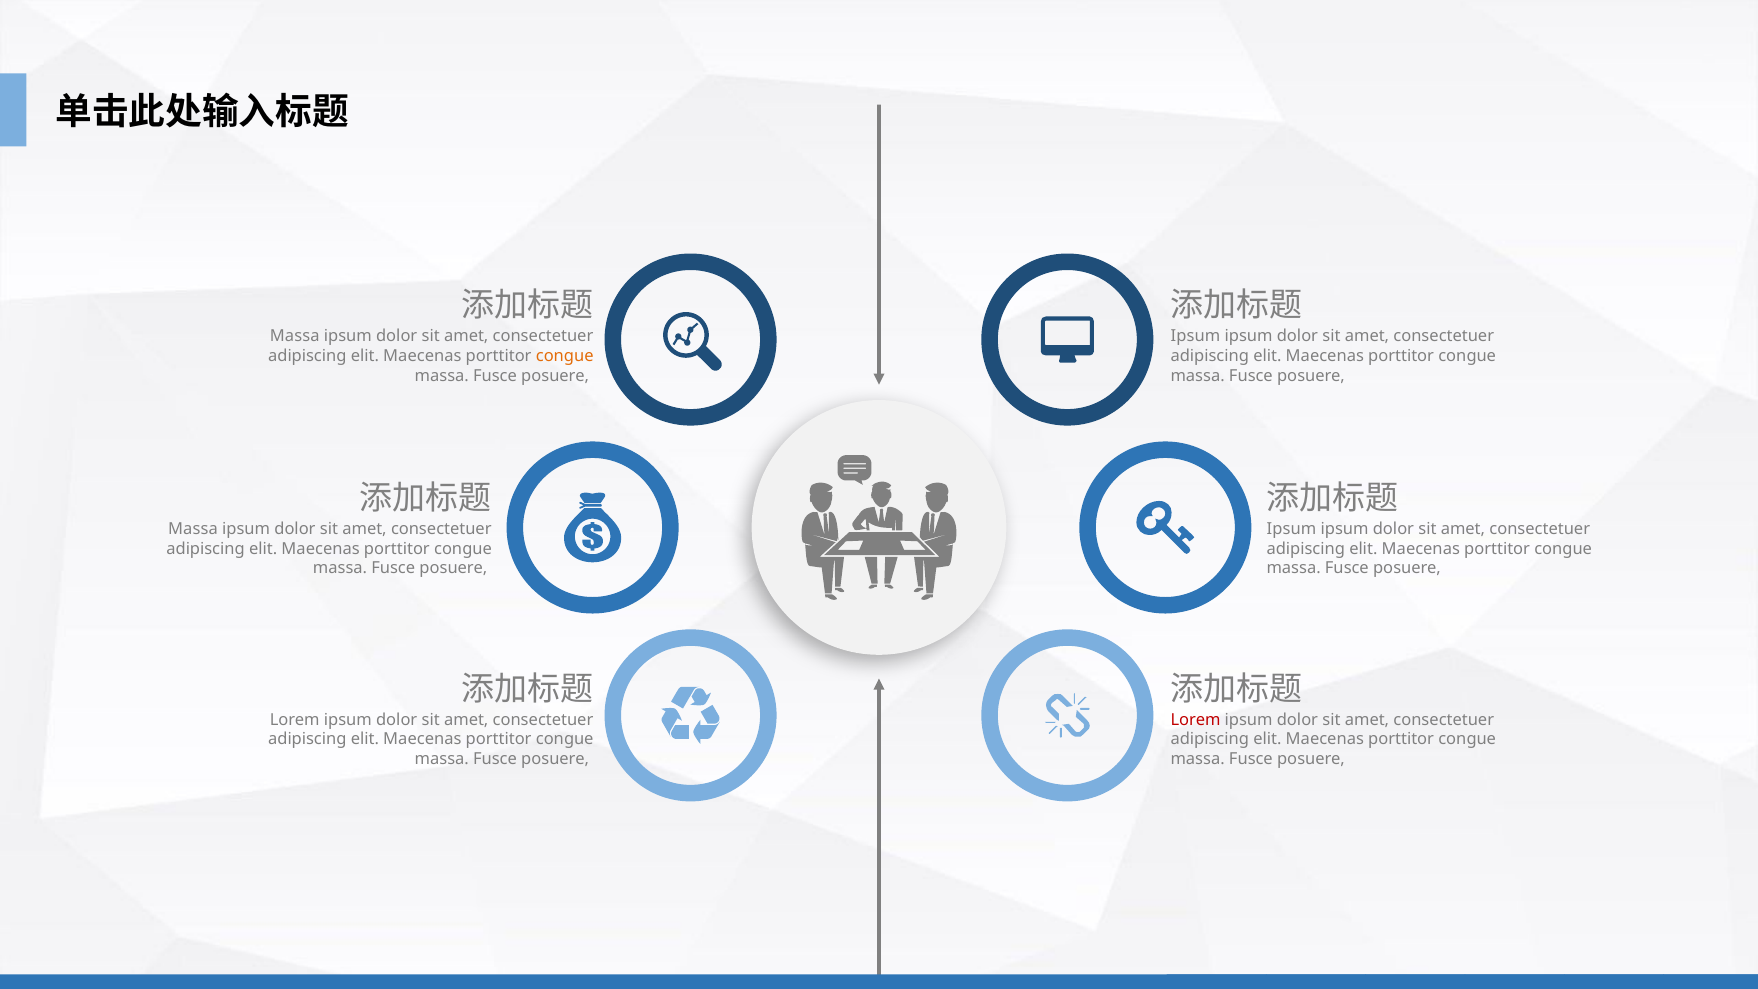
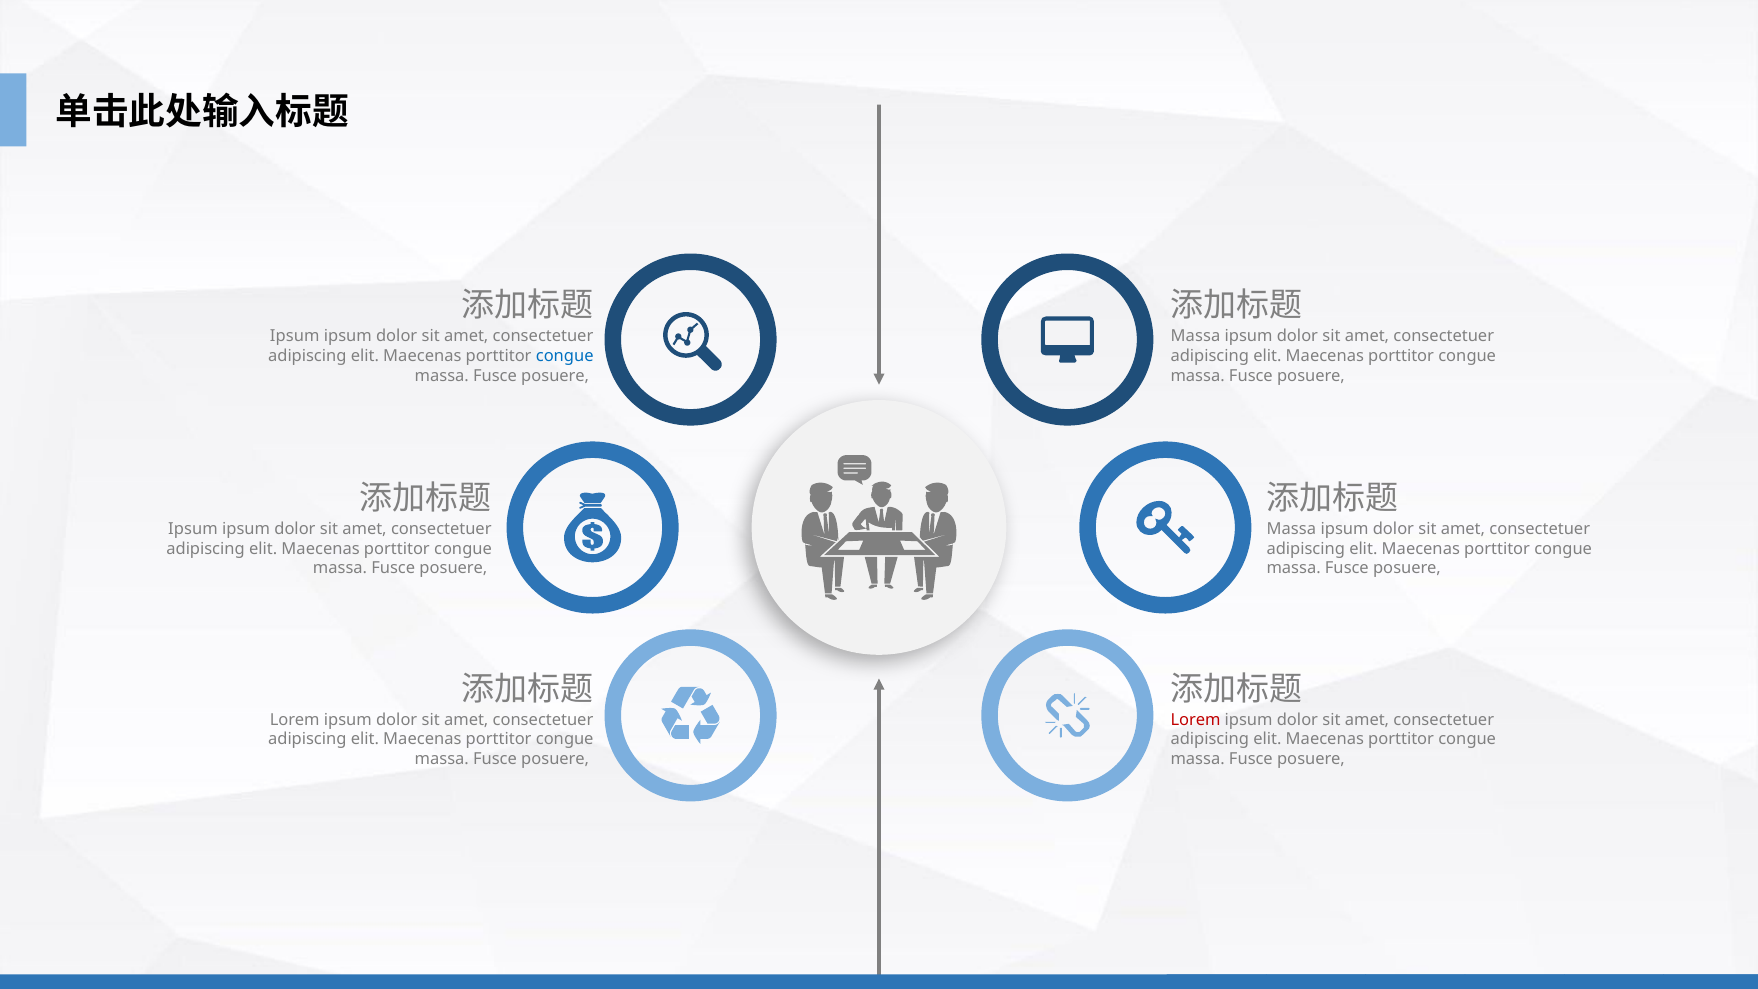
Massa: Massa -> Ipsum (295, 336)
Ipsum: Ipsum -> Massa (1195, 336)
congue colour: orange -> blue (565, 356)
Massa: Massa -> Ipsum (193, 529)
Ipsum: Ipsum -> Massa (1291, 529)
